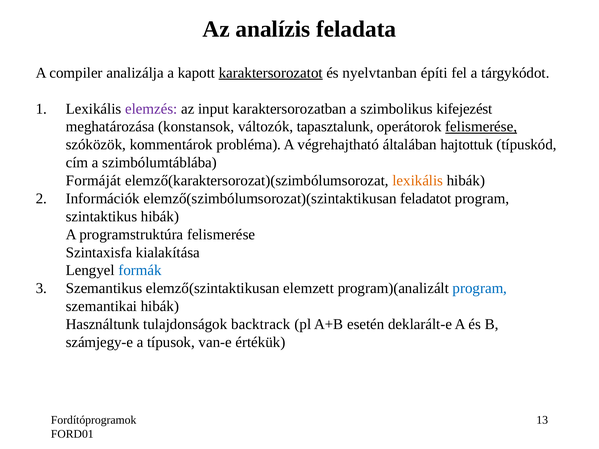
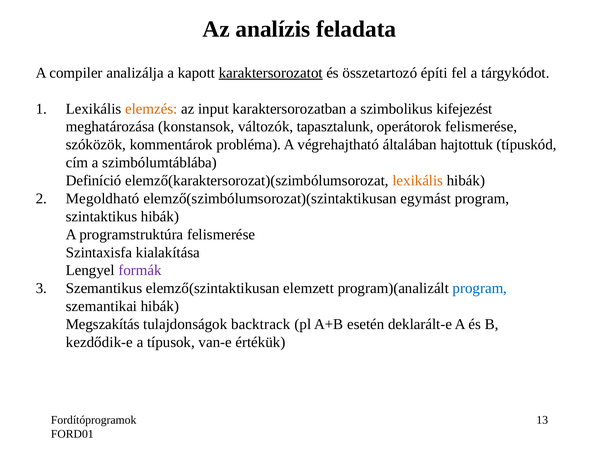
nyelvtanban: nyelvtanban -> összetartozó (380, 73)
elemzés colour: purple -> orange (151, 109)
felismerése underline: present -> none (481, 127)
Formáját: Formáját -> Definíció (94, 181)
Információk: Információk -> Megoldható (103, 199)
feladatot: feladatot -> egymást (426, 199)
formák colour: blue -> purple (140, 271)
Használtunk: Használtunk -> Megszakítás (103, 324)
számjegy-e: számjegy-e -> kezdődik-e (99, 342)
